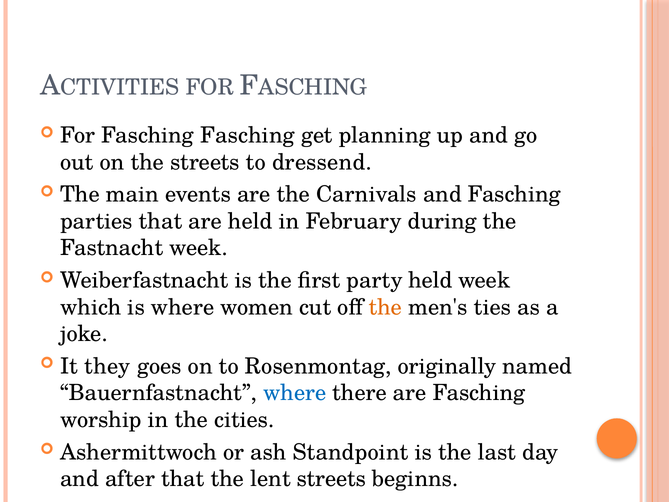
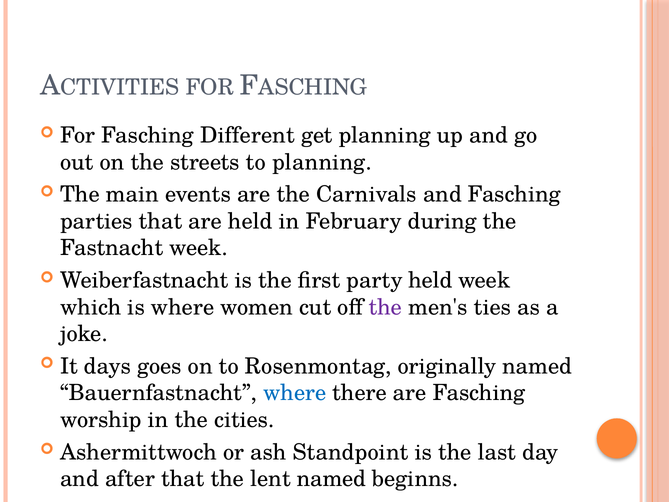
Fasching Fasching: Fasching -> Different (247, 135)
to dressend: dressend -> planning (322, 162)
the colour: orange -> purple (385, 307)
they: they -> days (108, 366)
lent streets: streets -> named (331, 479)
